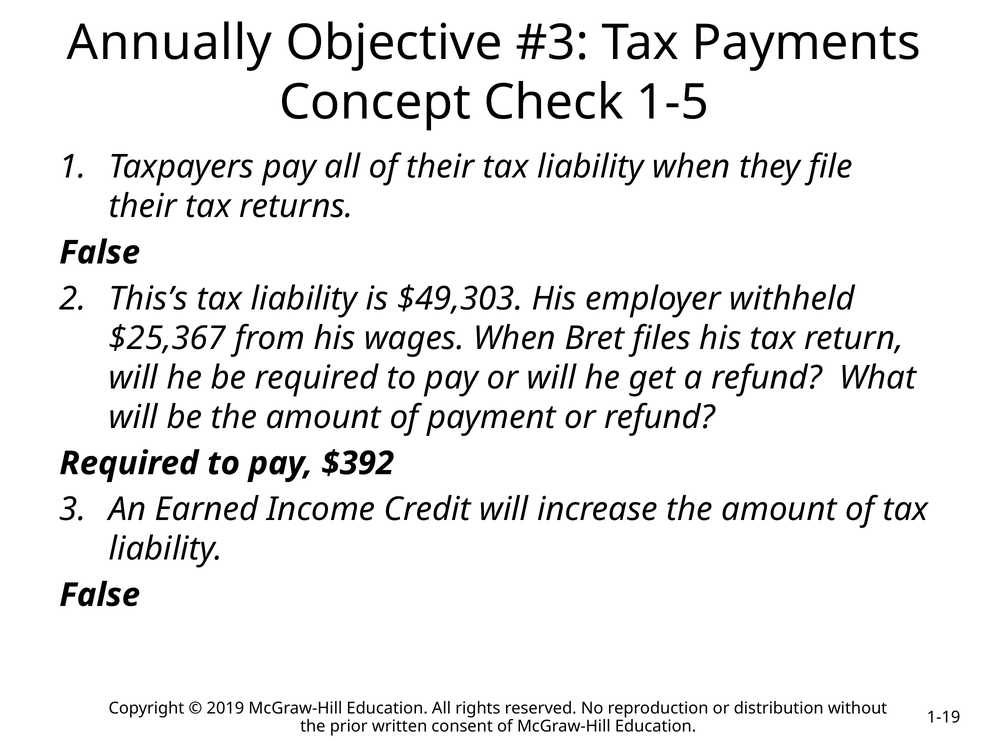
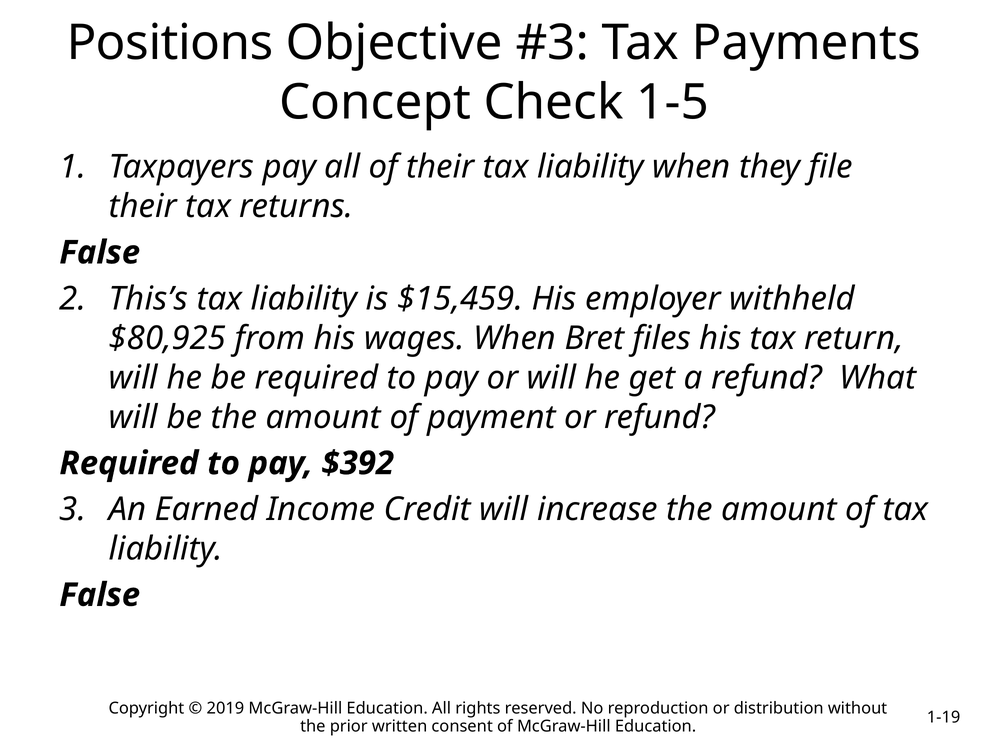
Annually: Annually -> Positions (170, 43)
$49,303: $49,303 -> $15,459 (460, 299)
$25,367: $25,367 -> $80,925 (167, 339)
